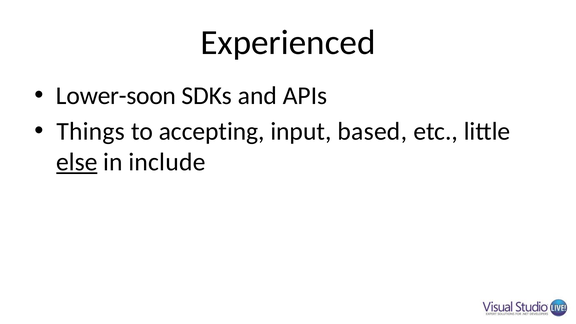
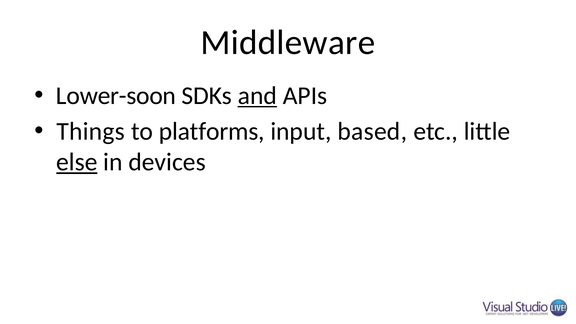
Experienced: Experienced -> Middleware (288, 42)
and underline: none -> present (257, 96)
accepting: accepting -> platforms (212, 131)
include: include -> devices (167, 162)
